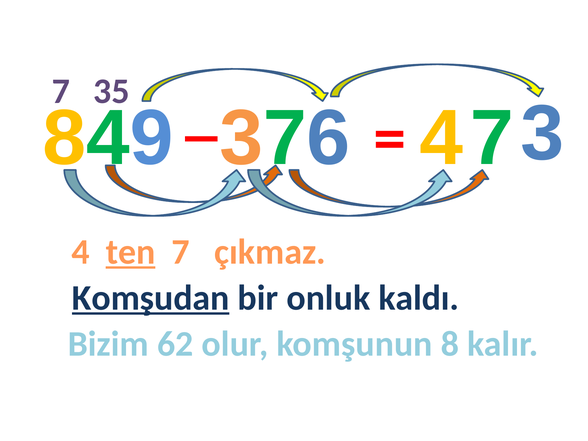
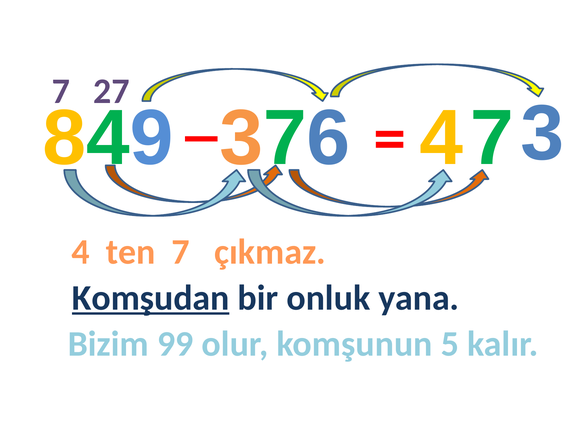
35: 35 -> 27 (111, 91)
ten underline: present -> none (131, 252)
kaldı: kaldı -> yana (419, 298)
62: 62 -> 99 (175, 344)
8: 8 -> 5 (450, 344)
